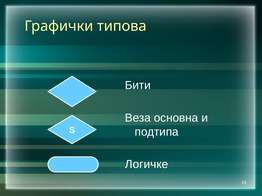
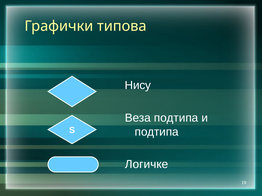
Бити: Бити -> Нису (138, 86)
Веза основна: основна -> подтипа (176, 118)
